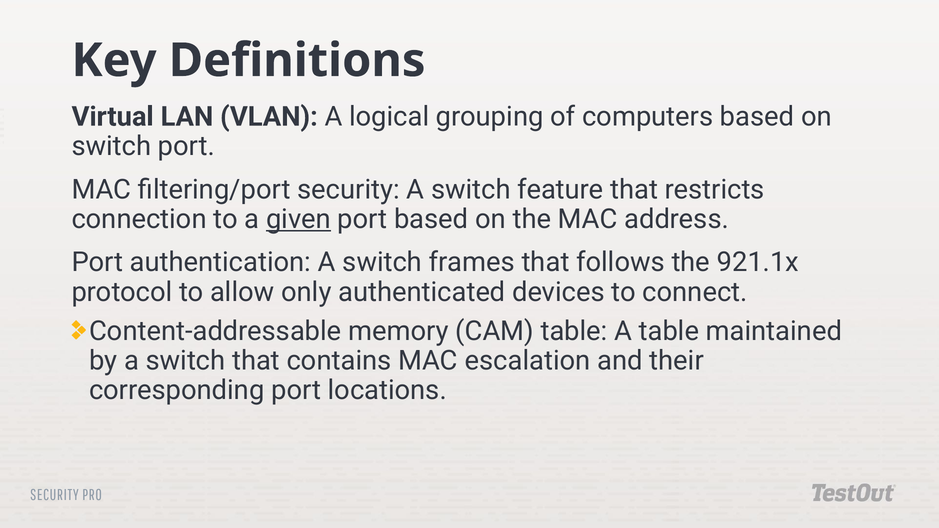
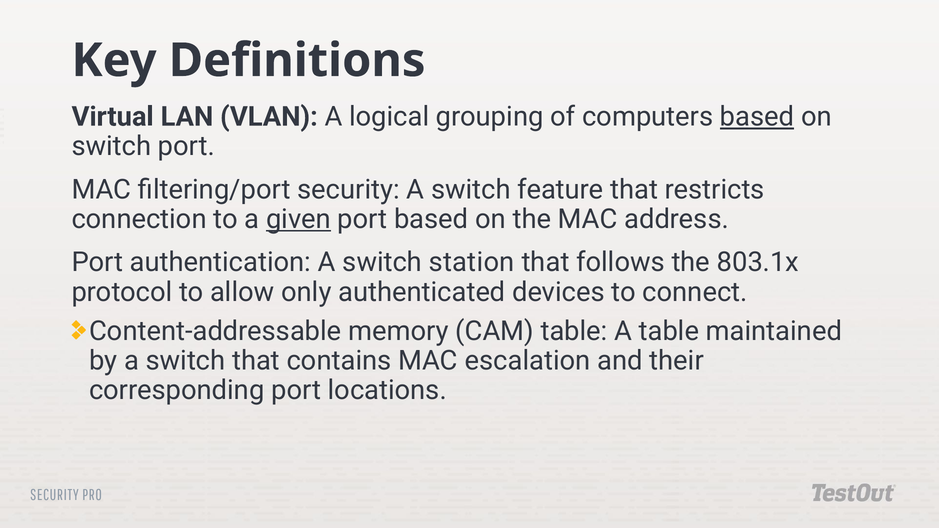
based underline: none -> present (757, 117)
frames: frames -> station (472, 263)
921.1x: 921.1x -> 803.1x (758, 263)
